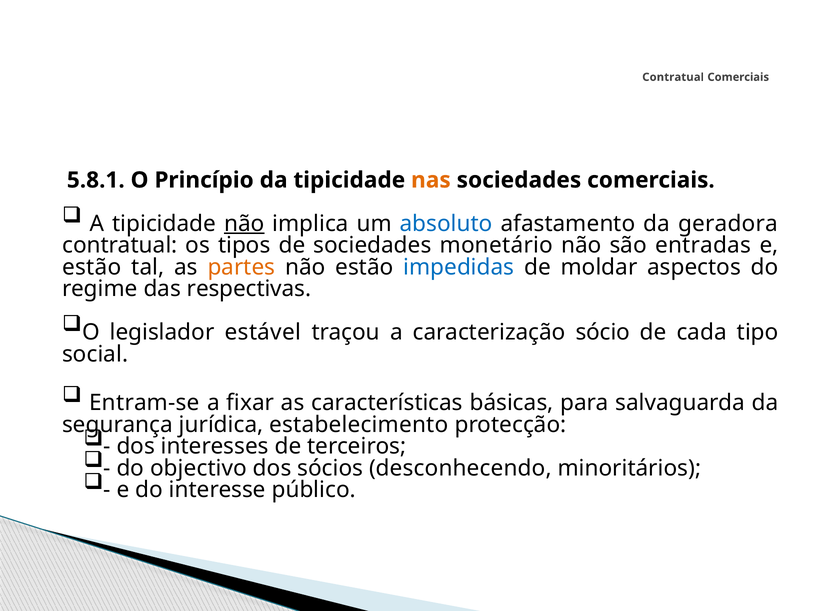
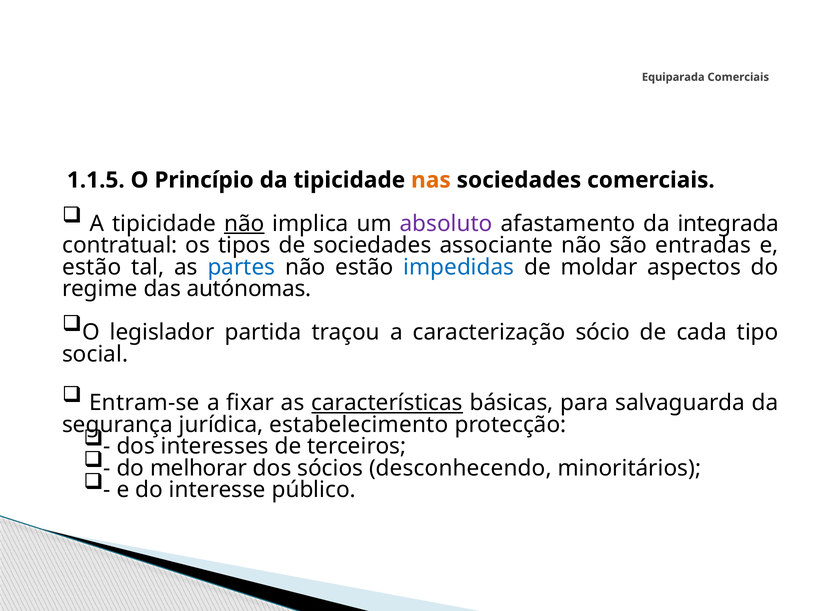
Contratual: Contratual -> Equiparada (673, 77)
5.8.1: 5.8.1 -> 1.1.5 (96, 180)
absoluto colour: blue -> purple (446, 223)
geradora: geradora -> integrada (728, 223)
monetário: monetário -> associante (496, 245)
partes colour: orange -> blue (241, 267)
respectivas: respectivas -> autónomas (249, 289)
estável: estável -> partida (263, 332)
características underline: none -> present (387, 403)
objectivo: objectivo -> melhorar (199, 468)
